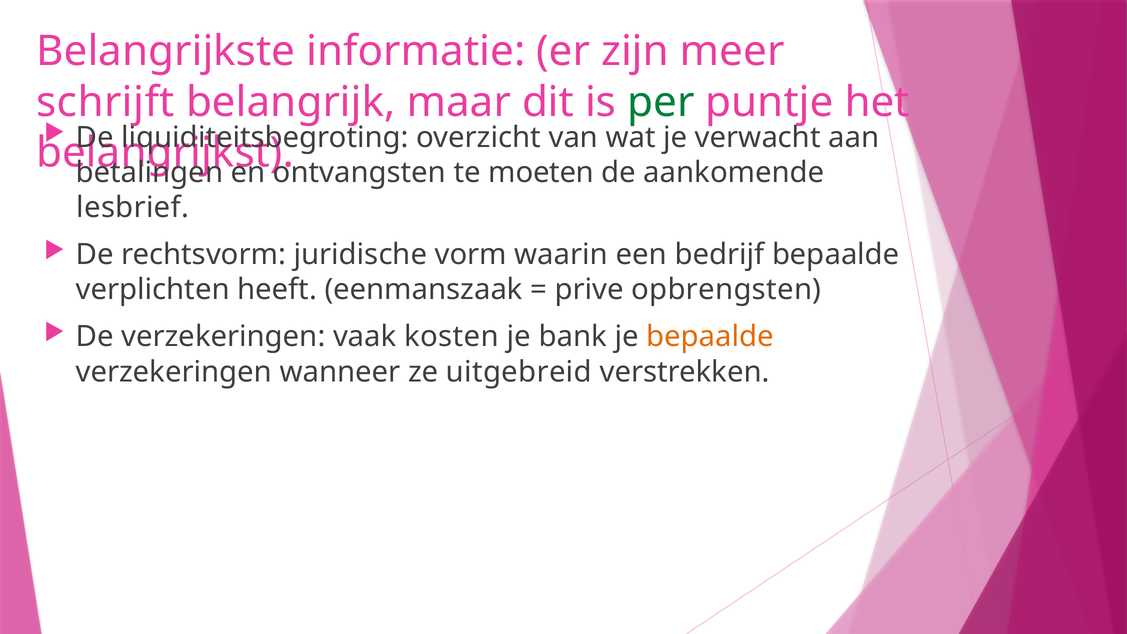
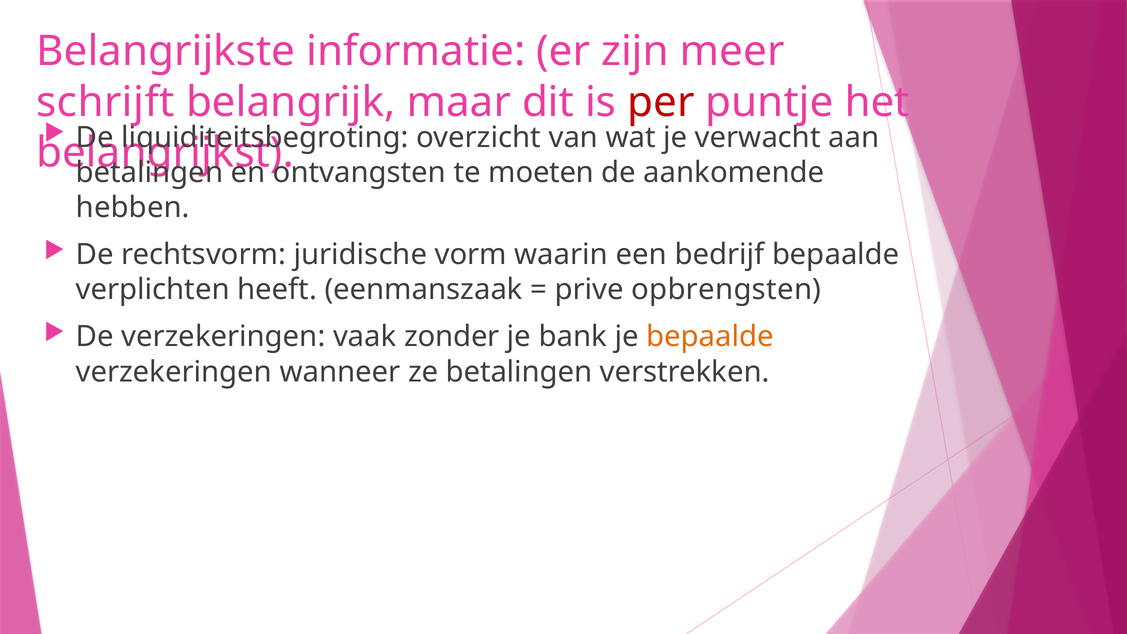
per colour: green -> red (661, 102)
lesbrief: lesbrief -> hebben (133, 208)
kosten: kosten -> zonder (452, 337)
ze uitgebreid: uitgebreid -> betalingen (519, 372)
